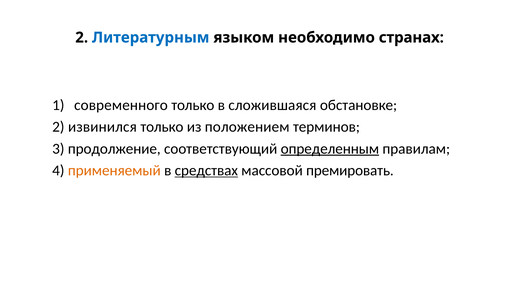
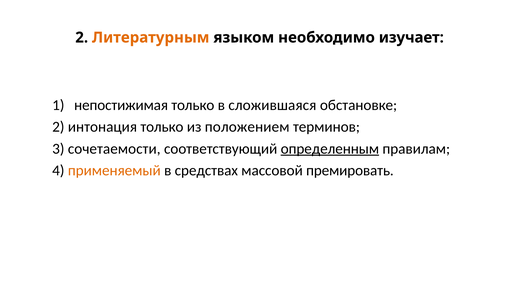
Литературным colour: blue -> orange (151, 37)
странах: странах -> изучает (411, 37)
современного: современного -> непостижимая (121, 105)
извинился: извинился -> интонация (102, 127)
продолжение: продолжение -> сочетаемости (114, 149)
средствах underline: present -> none (206, 170)
